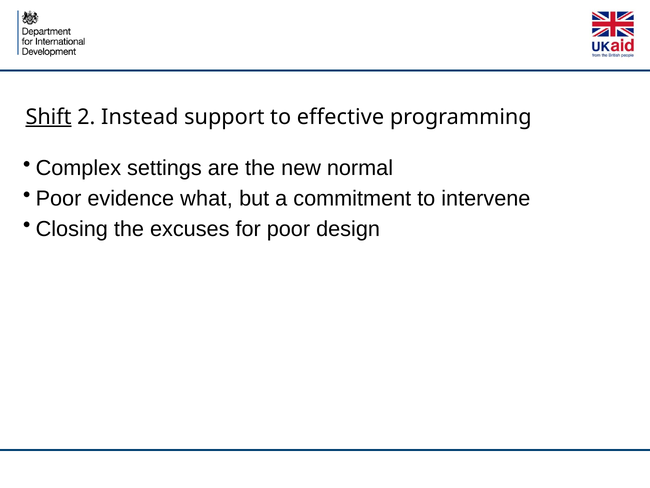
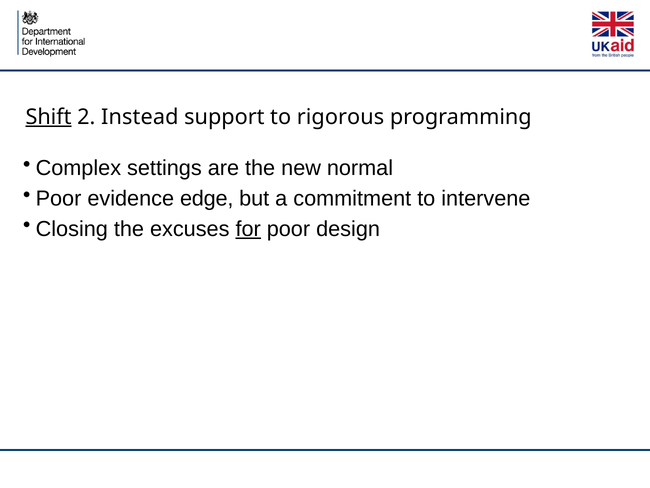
effective: effective -> rigorous (340, 117)
what: what -> edge (207, 198)
for underline: none -> present (248, 229)
